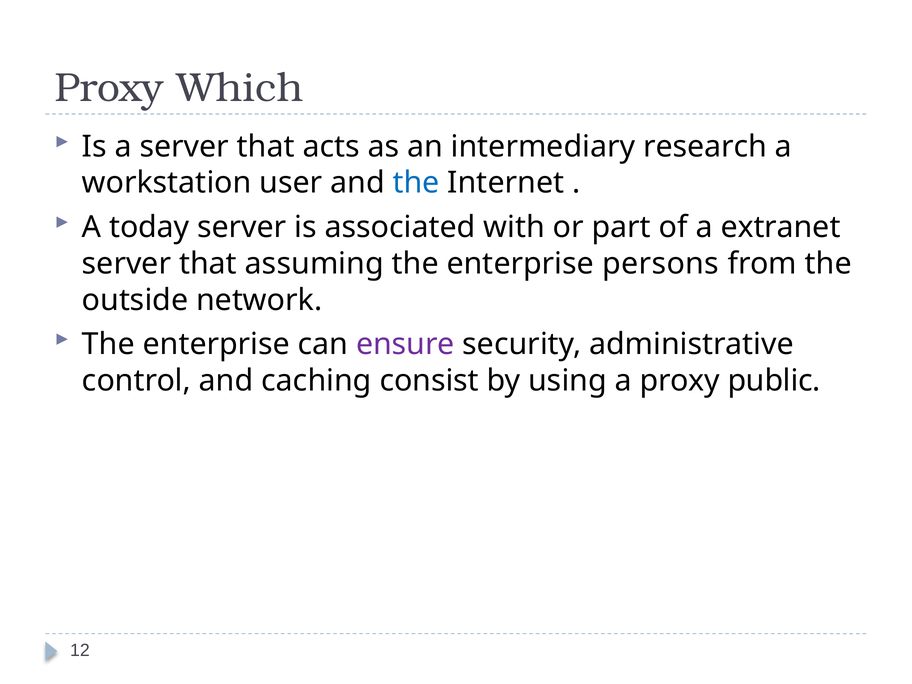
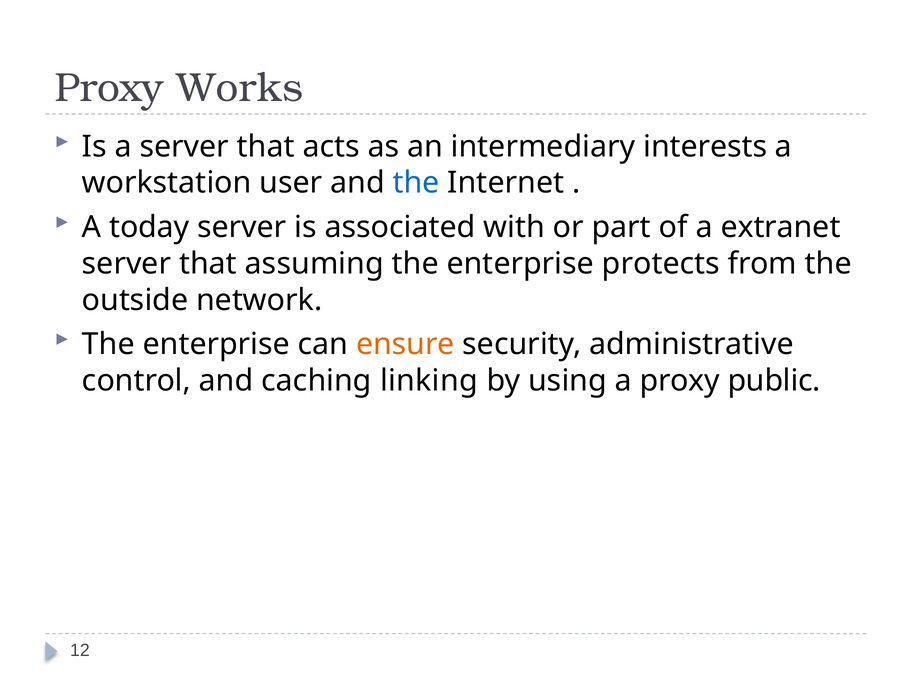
Which: Which -> Works (240, 88)
research: research -> interests (705, 146)
persons: persons -> protects (661, 264)
ensure colour: purple -> orange (405, 344)
consist: consist -> linking (429, 381)
